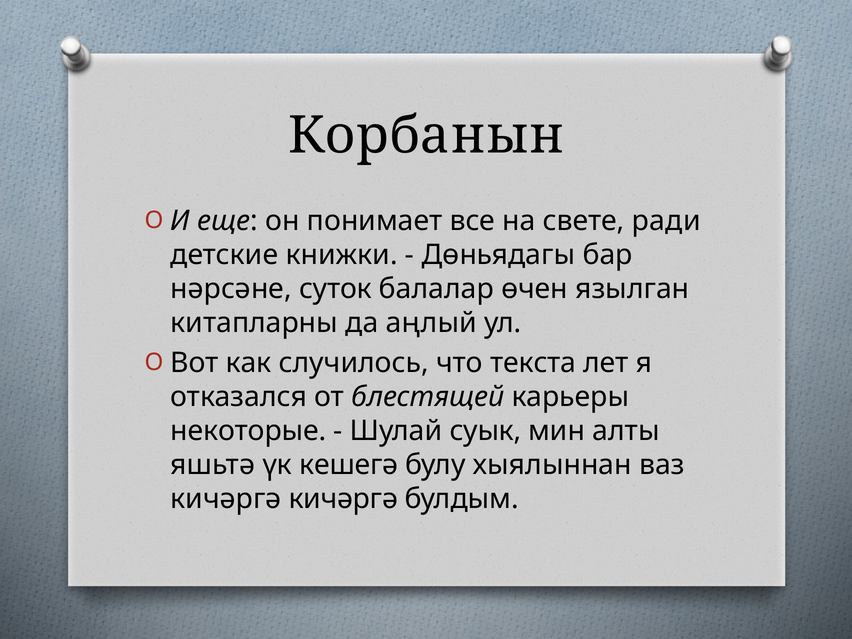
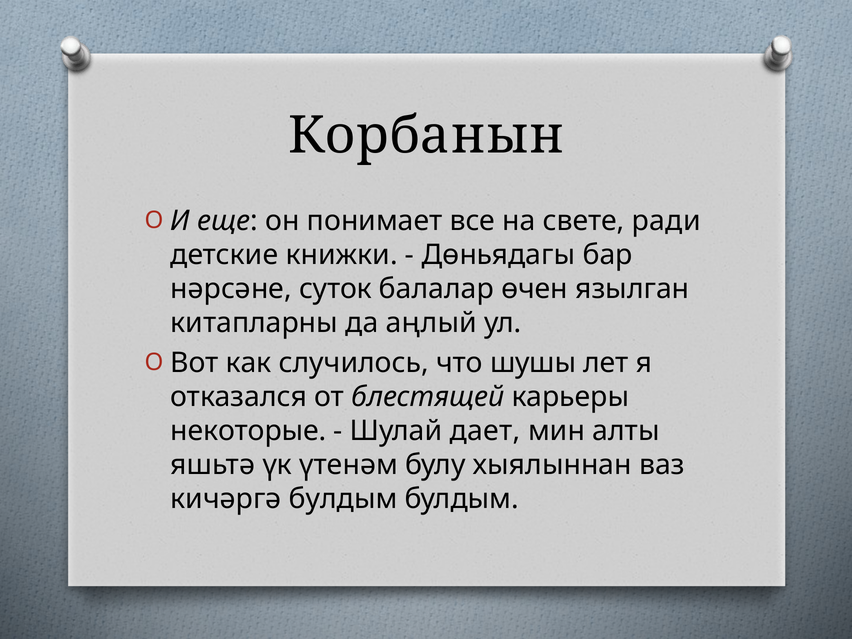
текста: текста -> шушы (533, 363)
суык: суык -> дает (485, 431)
кешегә: кешегә -> үтенәм (349, 465)
кичәргә кичәргә: кичәргә -> булдым (343, 499)
